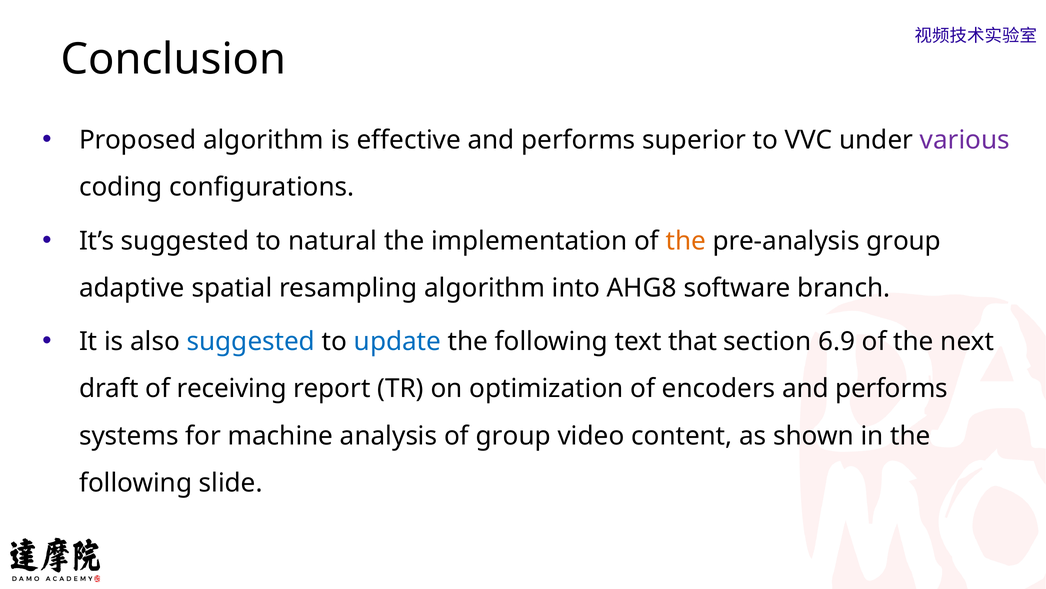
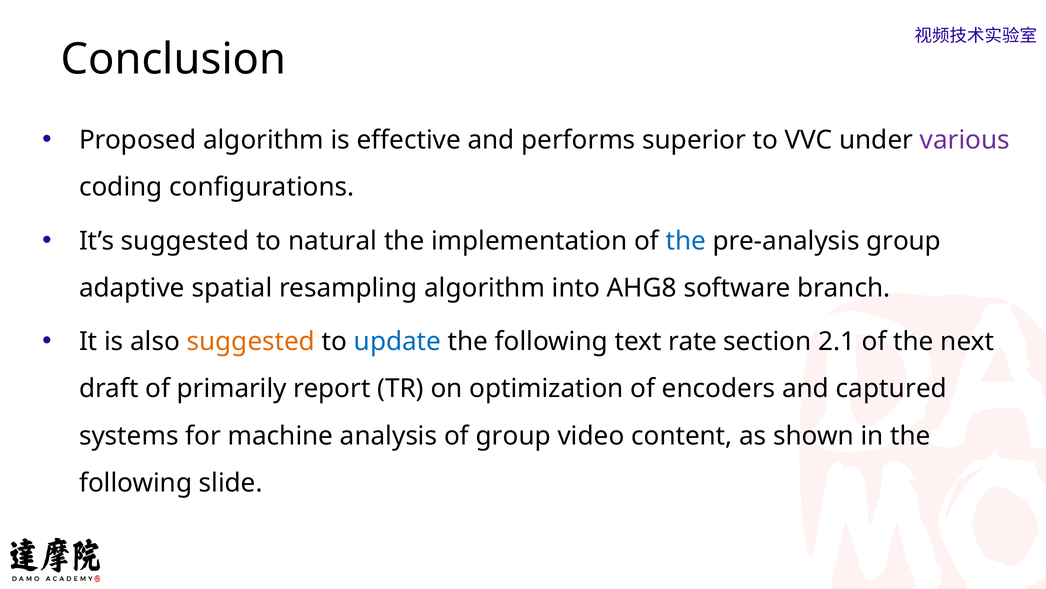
the colour: orange -> blue (686, 241)
suggested colour: blue -> orange (251, 341)
that: that -> rate (693, 341)
6.9: 6.9 -> 2.1 (837, 341)
receiving: receiving -> primarily (232, 388)
encoders and performs: performs -> captured (891, 388)
